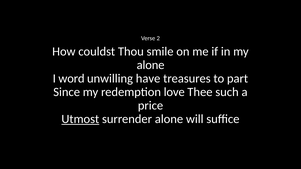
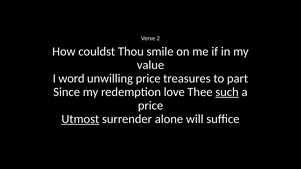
alone: alone -> value (150, 65)
unwilling have: have -> price (148, 79)
such underline: none -> present (227, 92)
